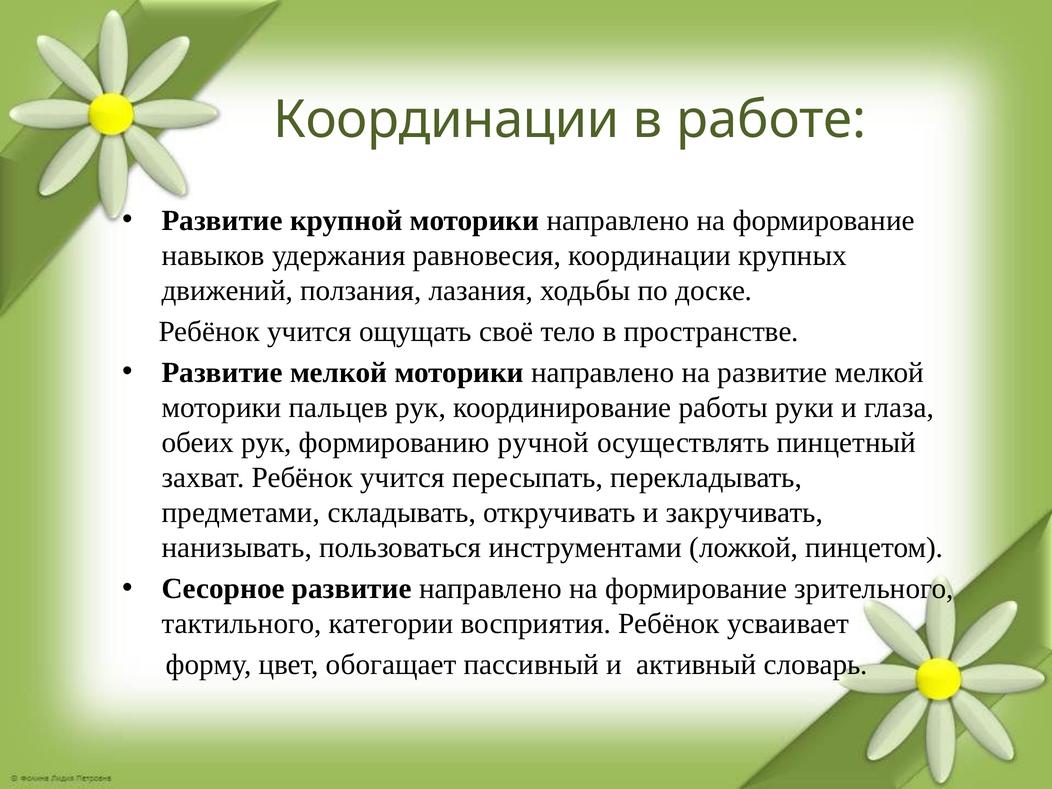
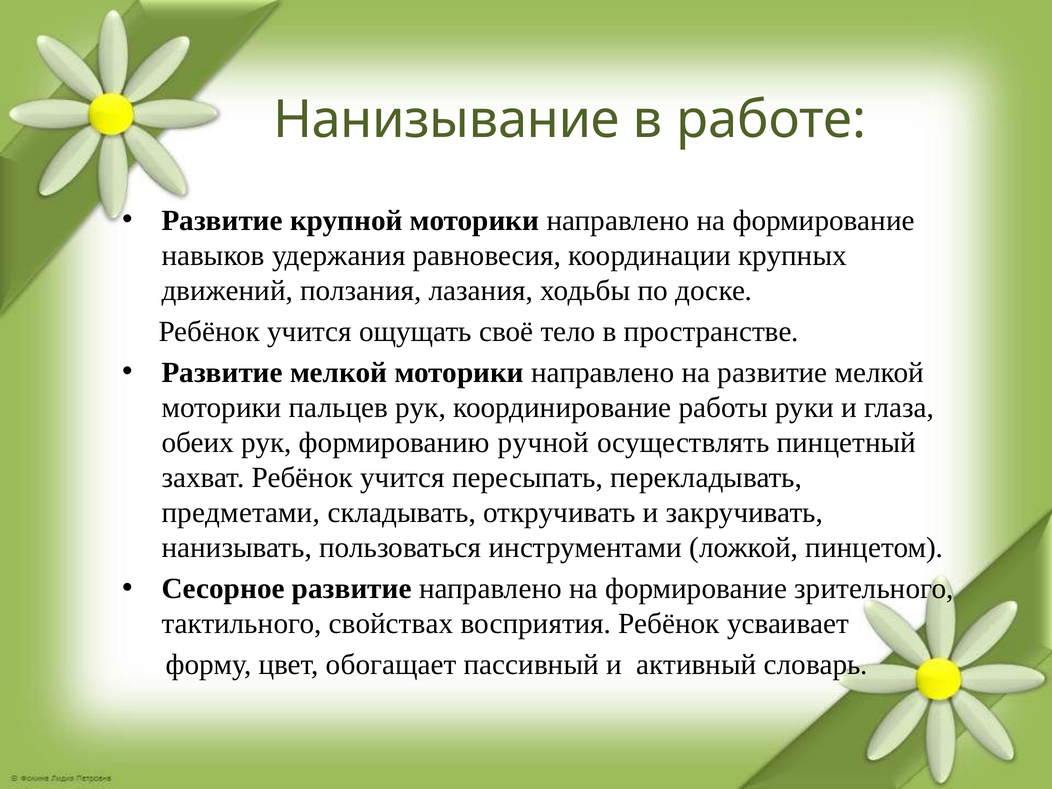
Координации: Координации -> Нанизывание (446, 120)
категории: категории -> свойствах (391, 624)
